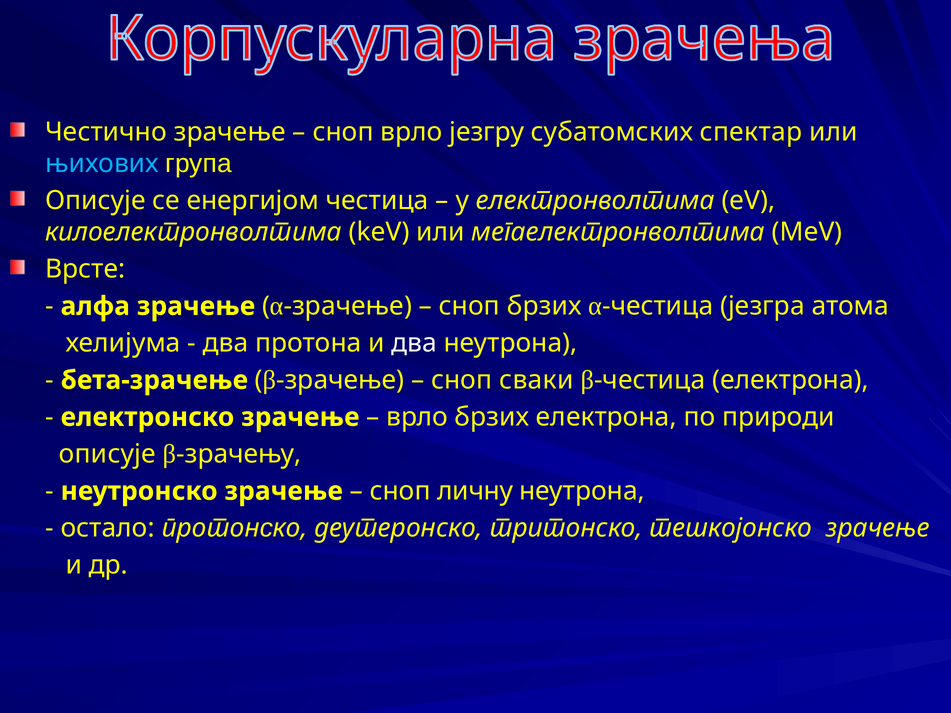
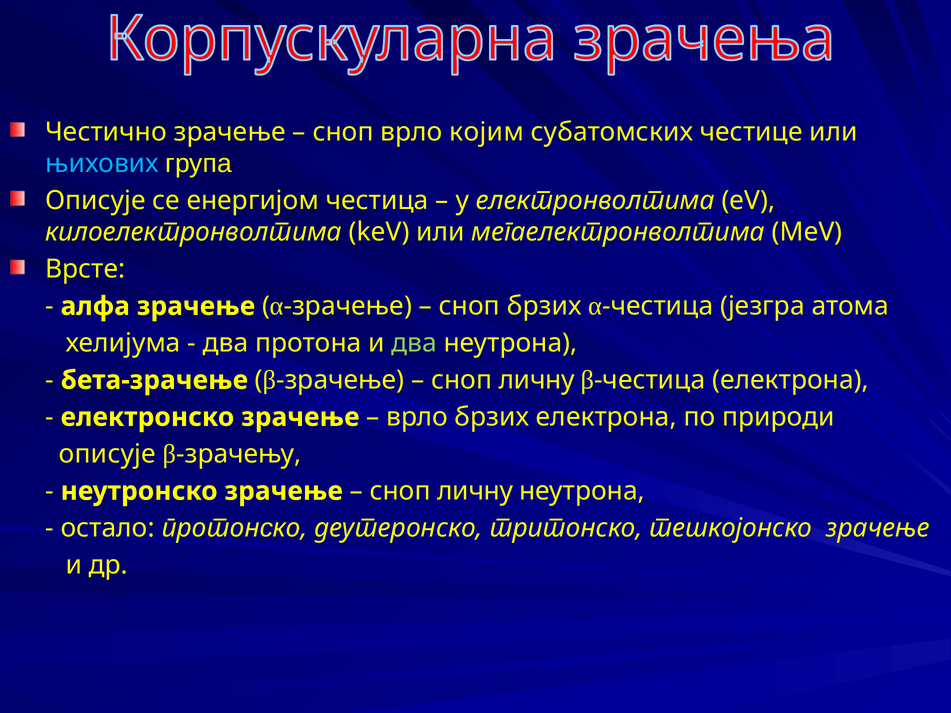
језгру: језгру -> којим (487, 132)
спектар: спектар -> честице (751, 132)
два colour: white -> light green (414, 343)
сваки: сваки -> личну (537, 380)
